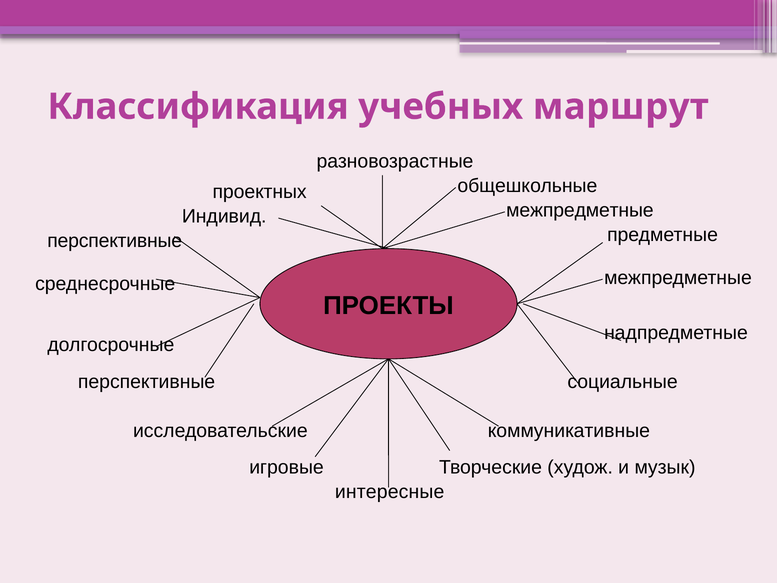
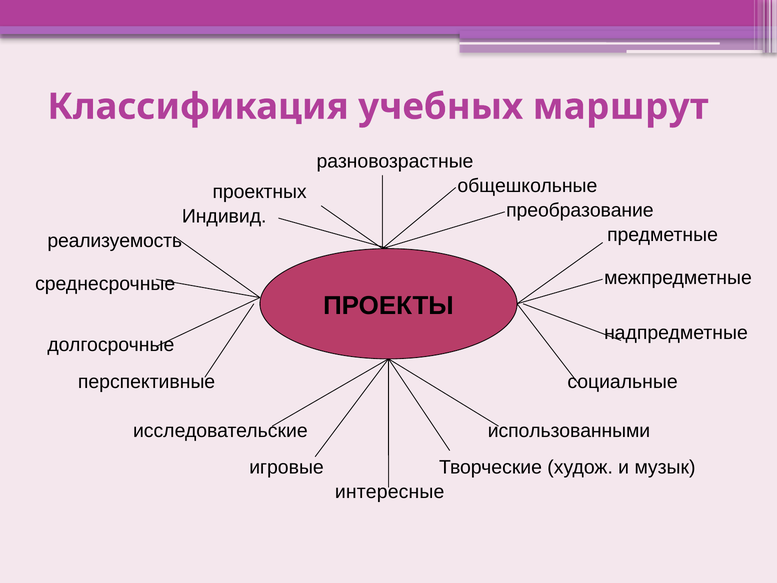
межпредметные: межпредметные -> преобразование (580, 210)
перспективные: перспективные -> реализуемость (115, 241)
коммуникативные: коммуникативные -> использованными (569, 431)
